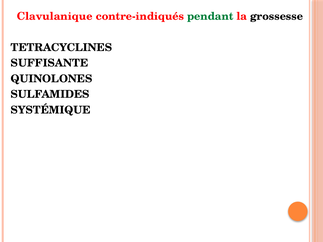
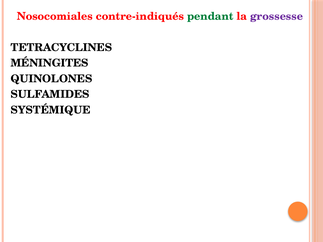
Clavulanique: Clavulanique -> Nosocomiales (55, 16)
grossesse colour: black -> purple (277, 16)
SUFFISANTE: SUFFISANTE -> MÉNINGITES (50, 63)
